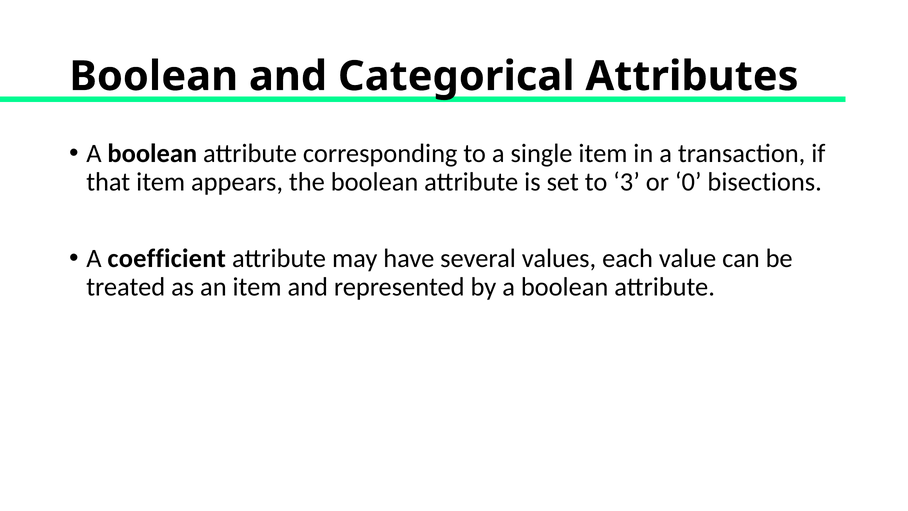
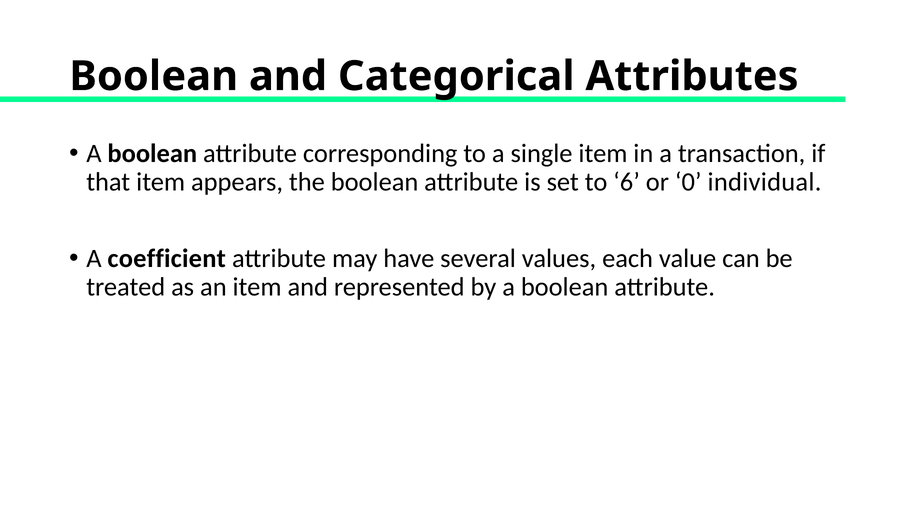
3: 3 -> 6 (627, 182)
bisections: bisections -> individual (765, 182)
